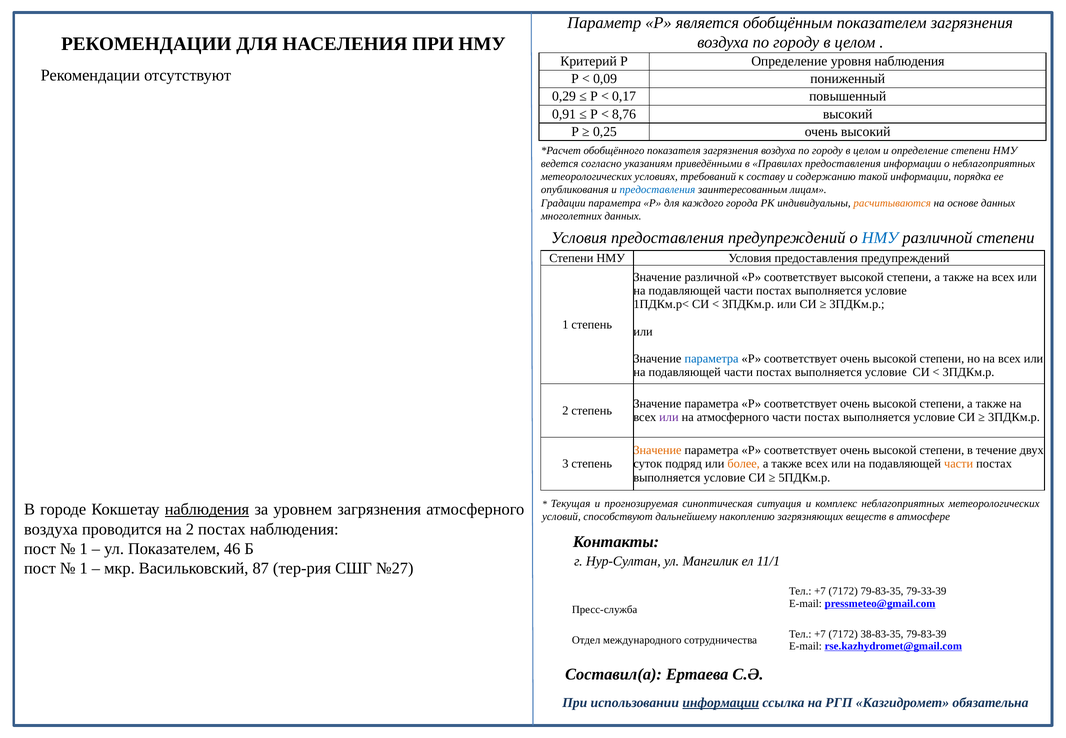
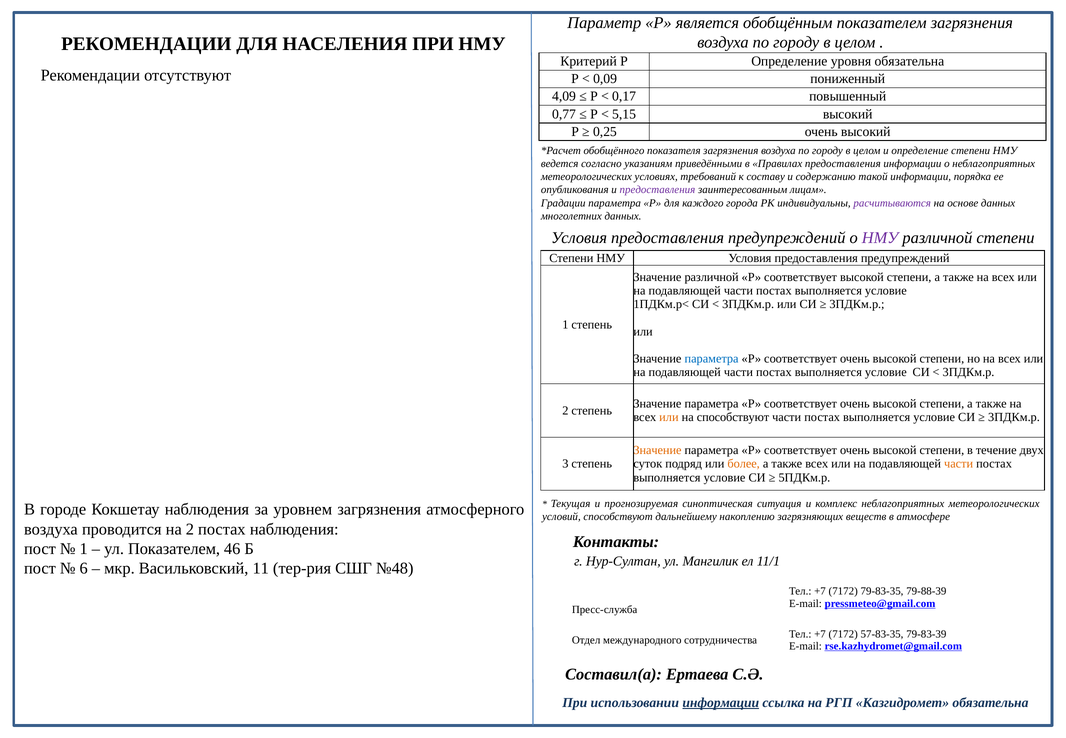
уровня наблюдения: наблюдения -> обязательна (909, 61)
0,29: 0,29 -> 4,09 (564, 96)
0,91: 0,91 -> 0,77 (564, 114)
8,76: 8,76 -> 5,15 (624, 114)
предоставления colour: blue -> purple (657, 190)
расчитываются colour: orange -> purple (892, 203)
НМУ colour: blue -> purple (880, 238)
или colour: purple -> orange (669, 417)
на атмосферного: атмосферного -> способствуют (733, 417)
наблюдения underline: present -> none (207, 510)
1: 1 -> 6 (84, 569)
87: 87 -> 11 (261, 569)
№27: №27 -> №48 (395, 569)
79-33-39: 79-33-39 -> 79-88-39 (926, 591)
38-83-35: 38-83-35 -> 57-83-35 (882, 634)
